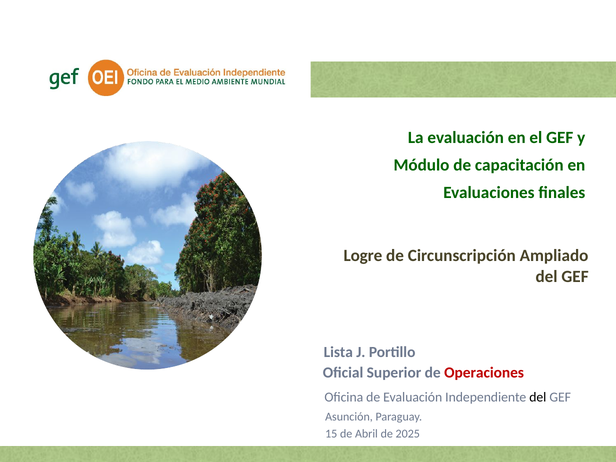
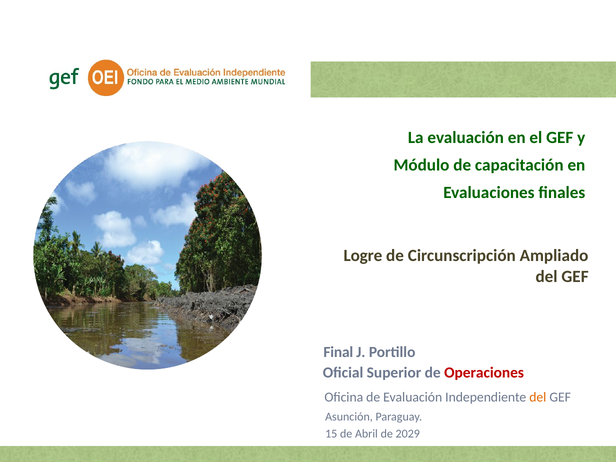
Lista: Lista -> Final (338, 352)
del colour: black -> orange (538, 397)
2025: 2025 -> 2029 (408, 434)
